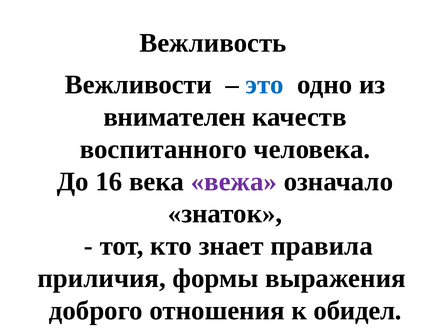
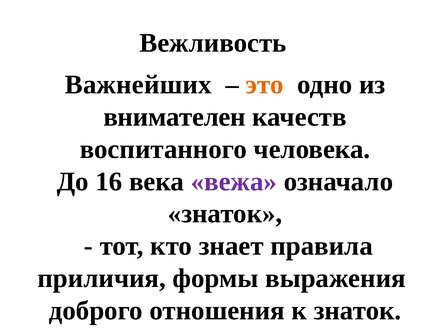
Вежливости: Вежливости -> Важнейших (138, 85)
это colour: blue -> orange (265, 85)
к обидел: обидел -> знаток (358, 311)
